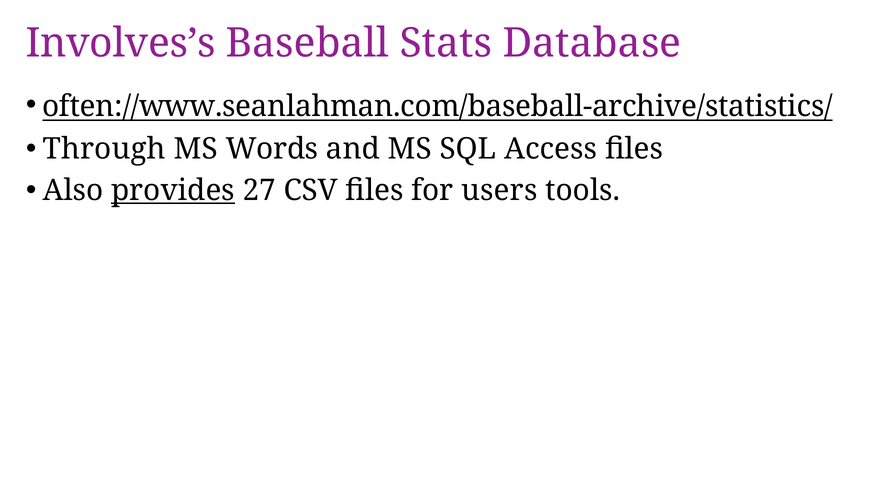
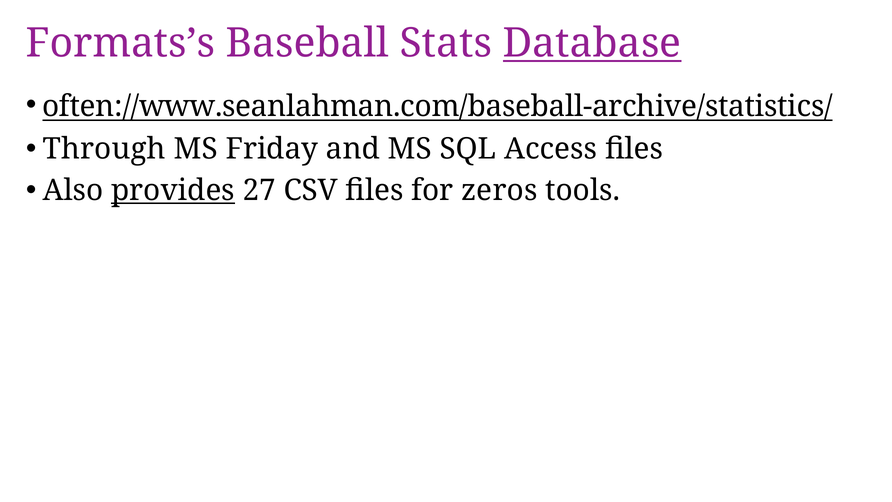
Involves’s: Involves’s -> Formats’s (121, 43)
Database underline: none -> present (592, 43)
Words: Words -> Friday (272, 149)
users: users -> zeros (499, 190)
